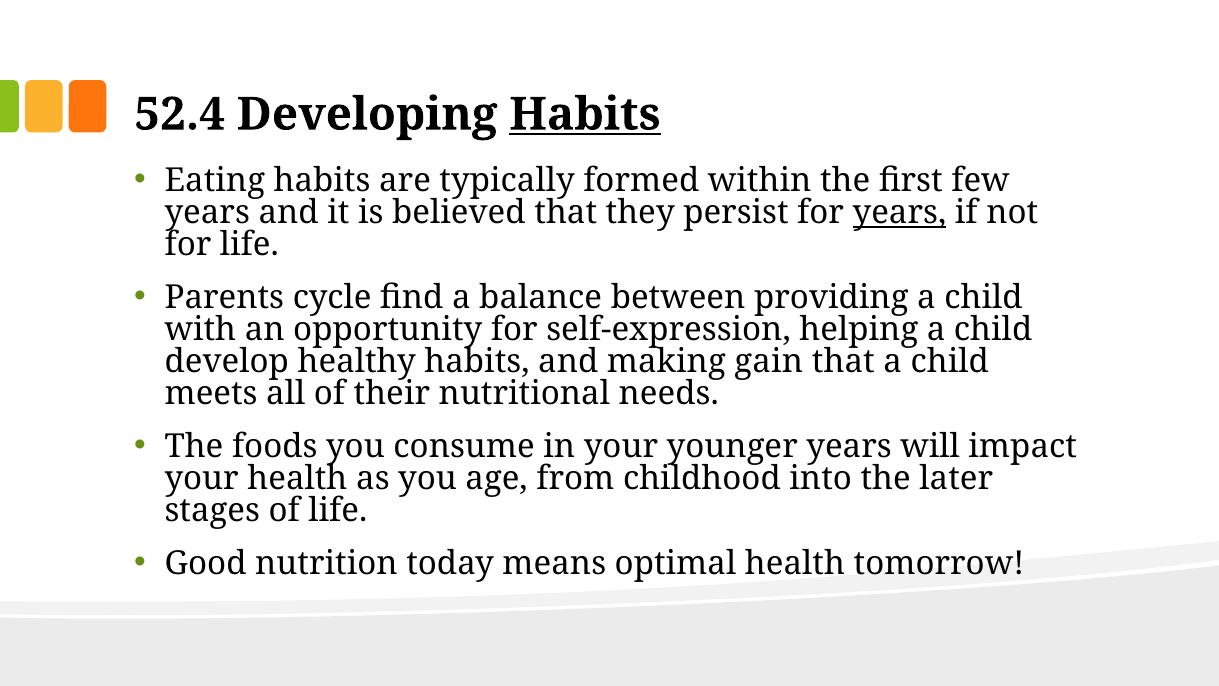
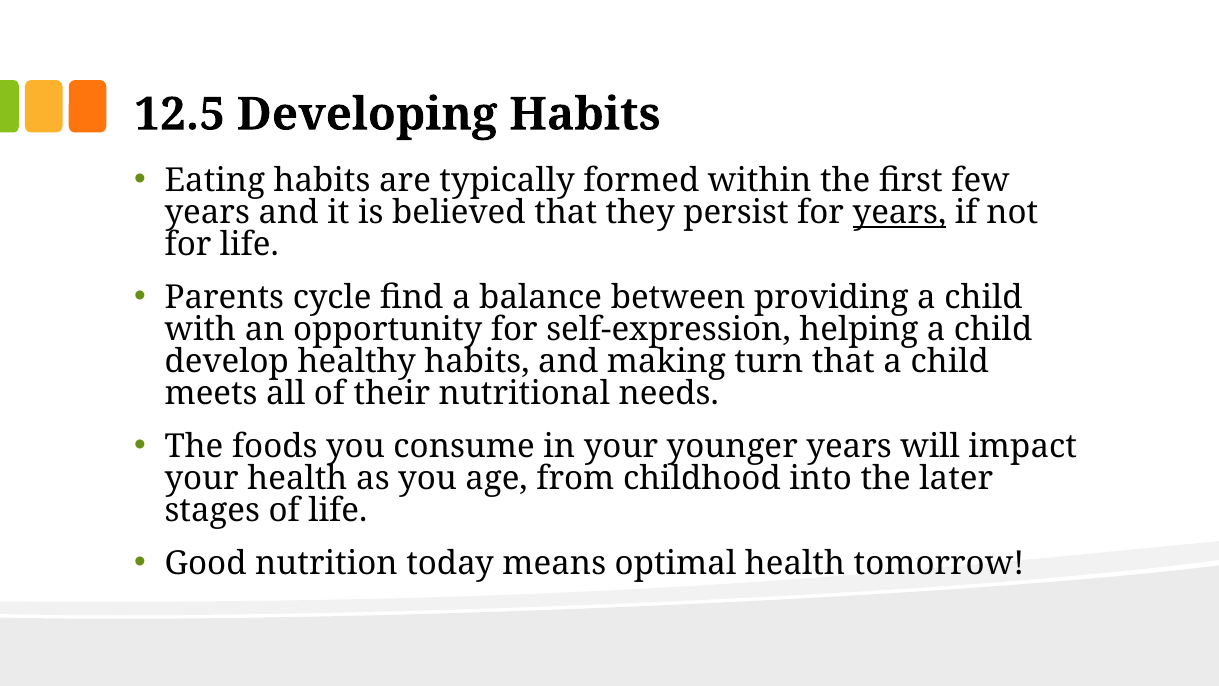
52.4: 52.4 -> 12.5 (180, 114)
Habits underline: present -> none (585, 114)
gain: gain -> turn (769, 362)
